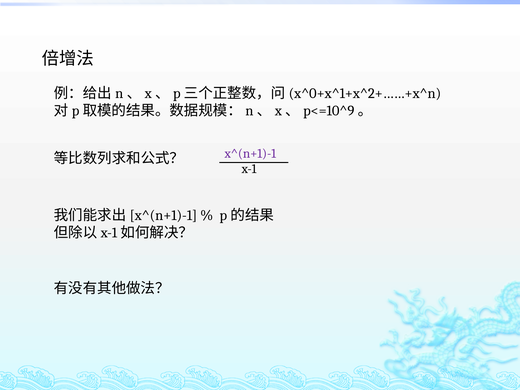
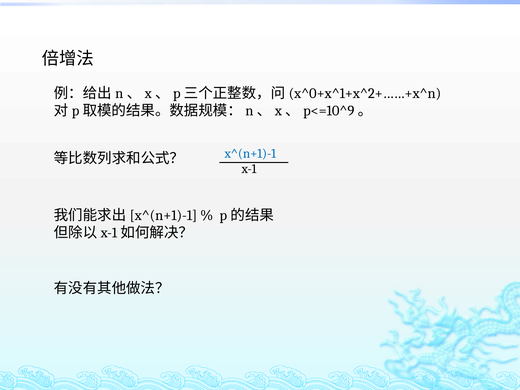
x^(n+1)-1 colour: purple -> blue (250, 153)
